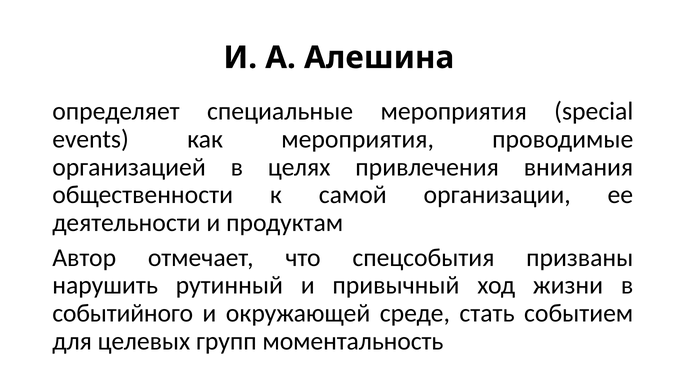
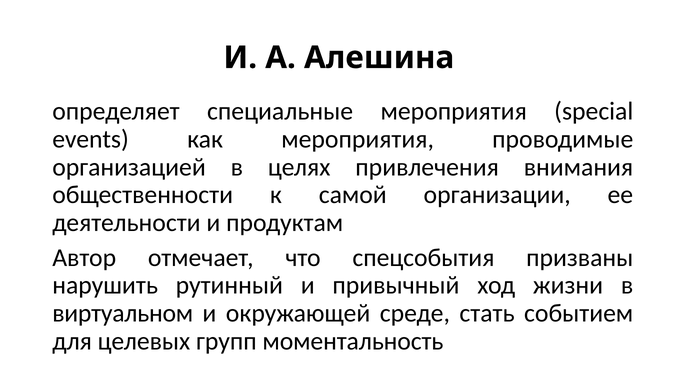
событийного: событийного -> виртуальном (123, 313)
